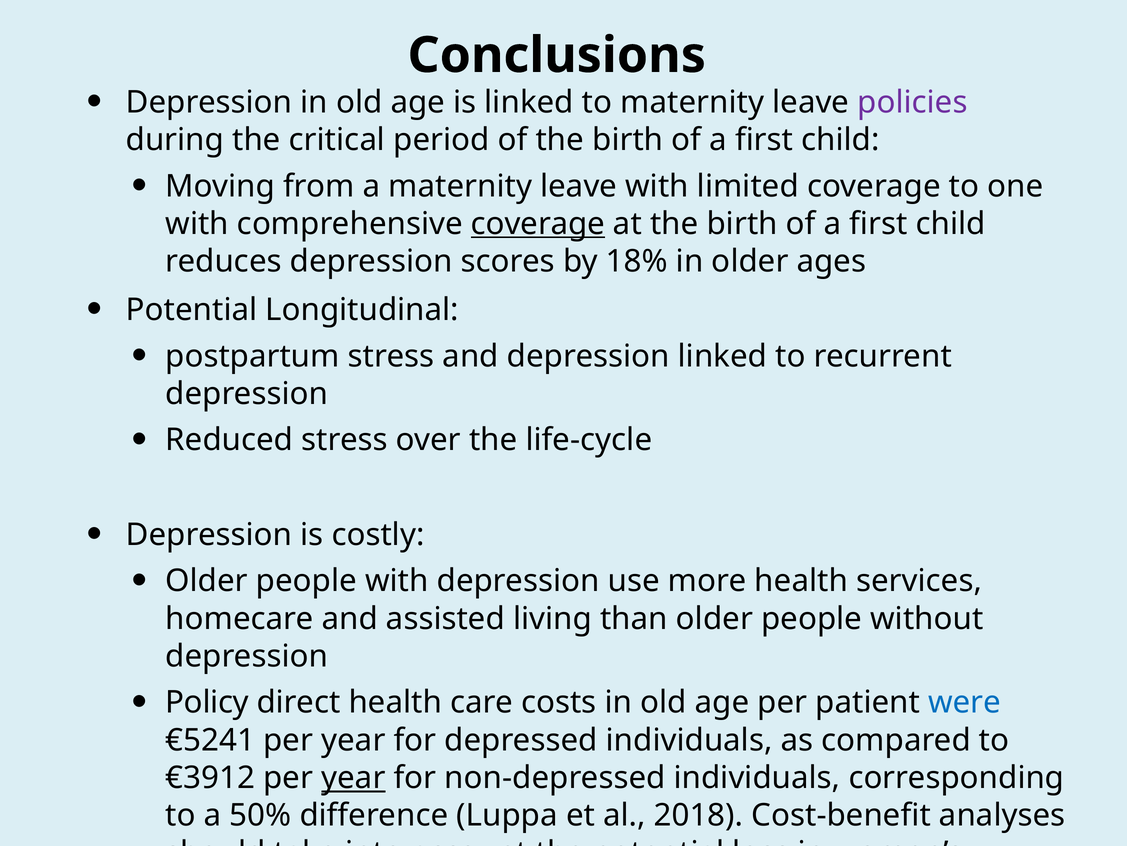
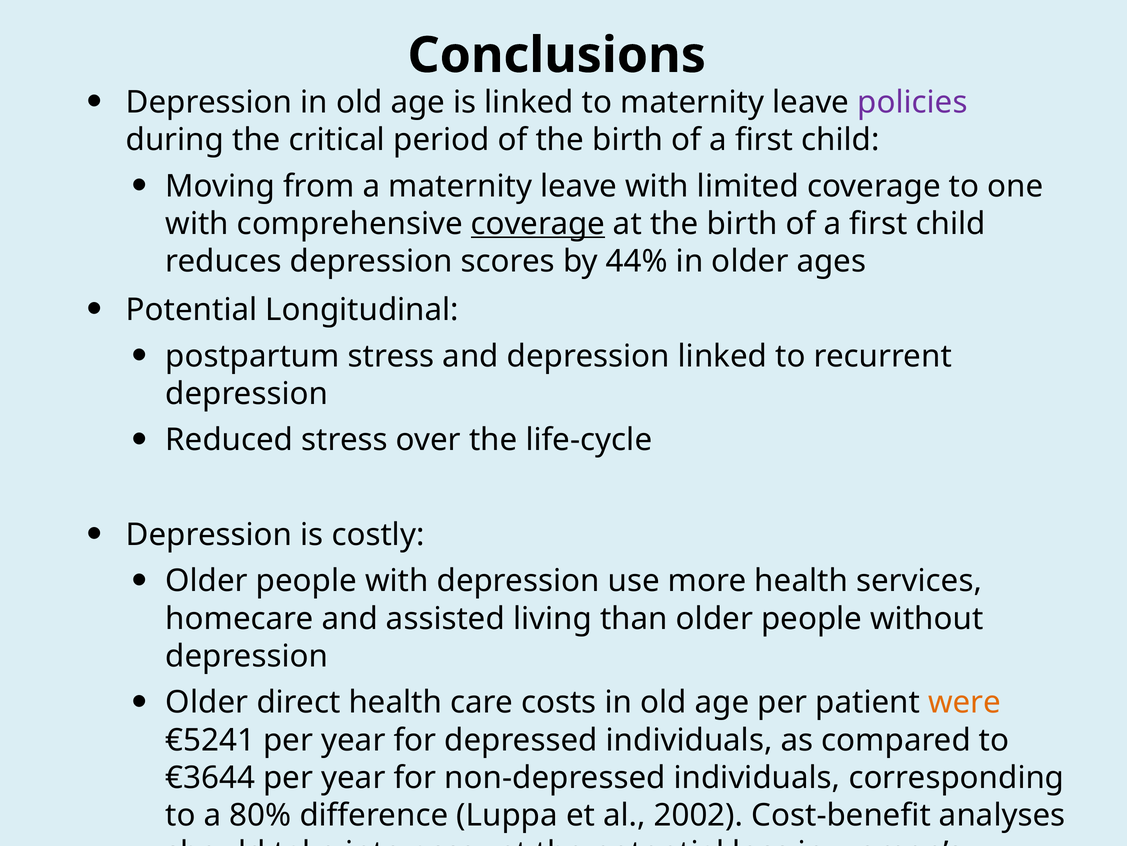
18%: 18% -> 44% (637, 261)
Policy: Policy -> Older (207, 702)
were colour: blue -> orange (965, 702)
€3912: €3912 -> €3644 (210, 777)
year underline: present -> none (353, 777)
50%: 50% -> 80% (260, 815)
2018: 2018 -> 2002 (698, 815)
